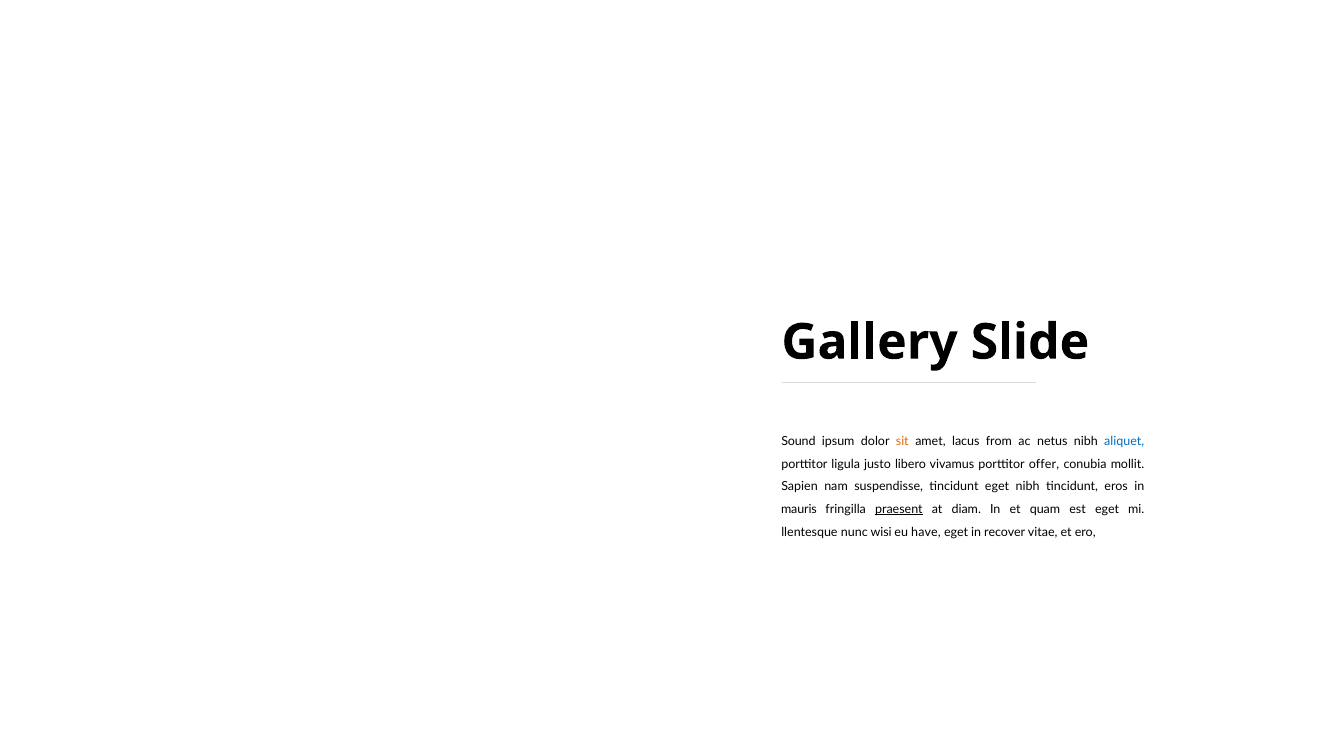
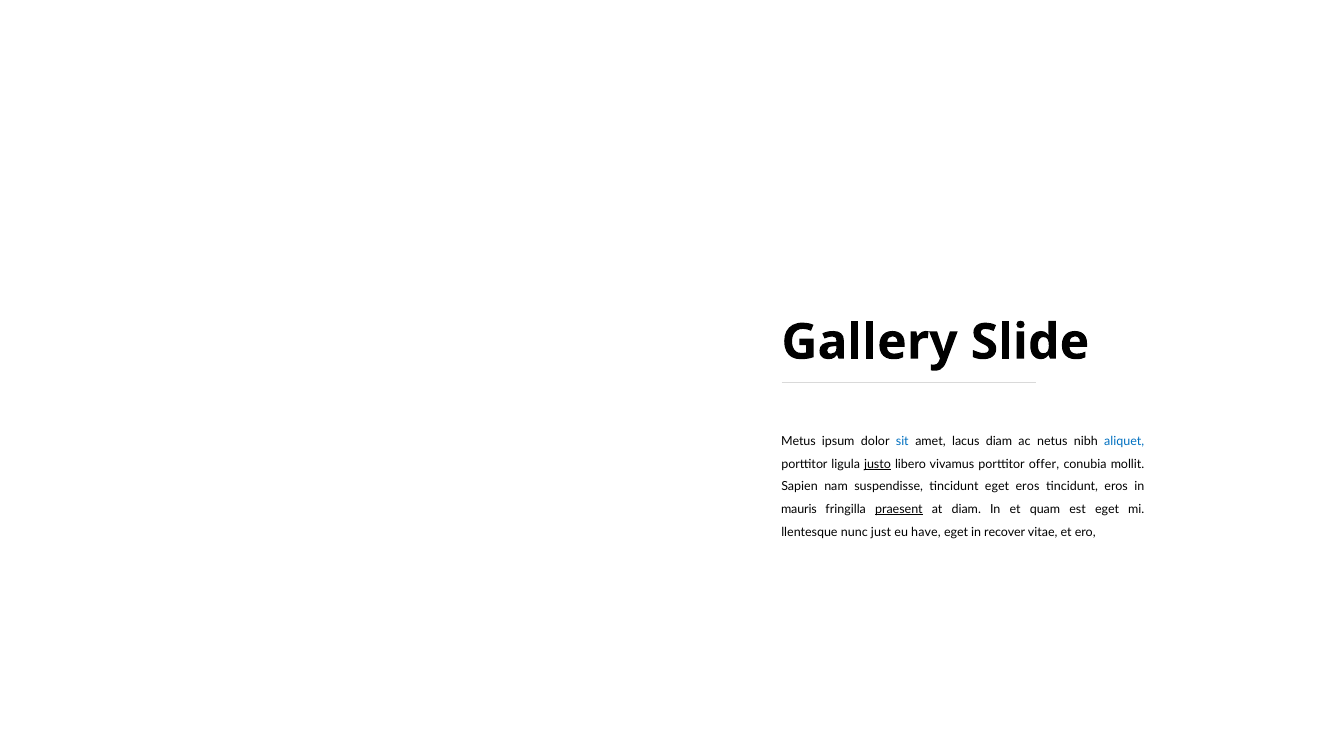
Sound: Sound -> Metus (798, 442)
sit colour: orange -> blue (902, 442)
lacus from: from -> diam (999, 442)
justo underline: none -> present (877, 464)
eget nibh: nibh -> eros (1028, 487)
wisi: wisi -> just (881, 532)
